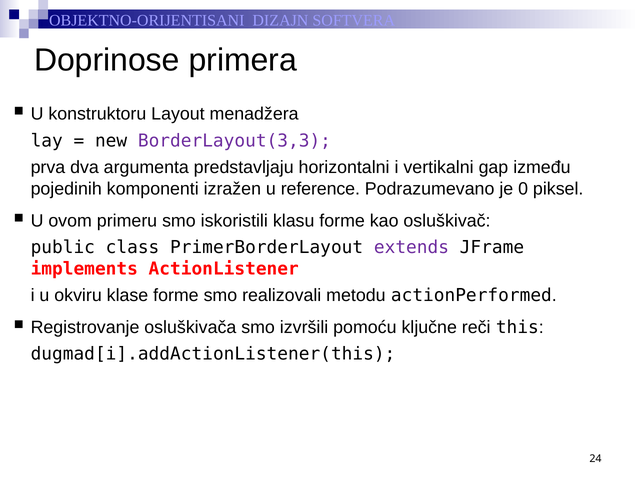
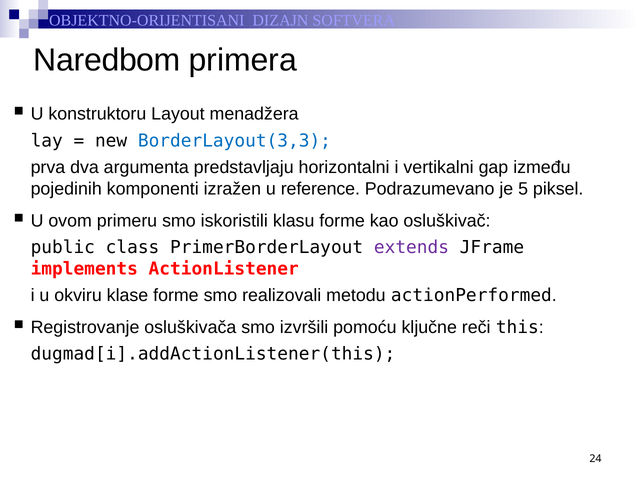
Doprinose: Doprinose -> Naredbom (107, 60)
BorderLayout(3,3 colour: purple -> blue (234, 141)
0: 0 -> 5 (523, 189)
